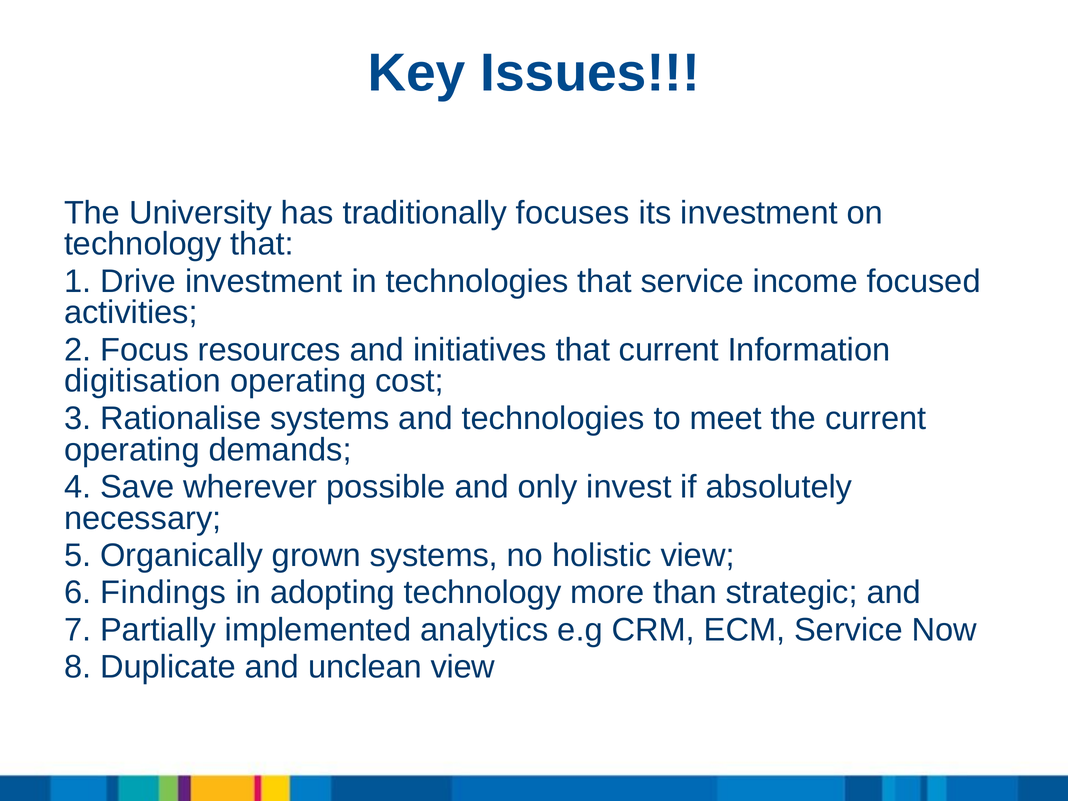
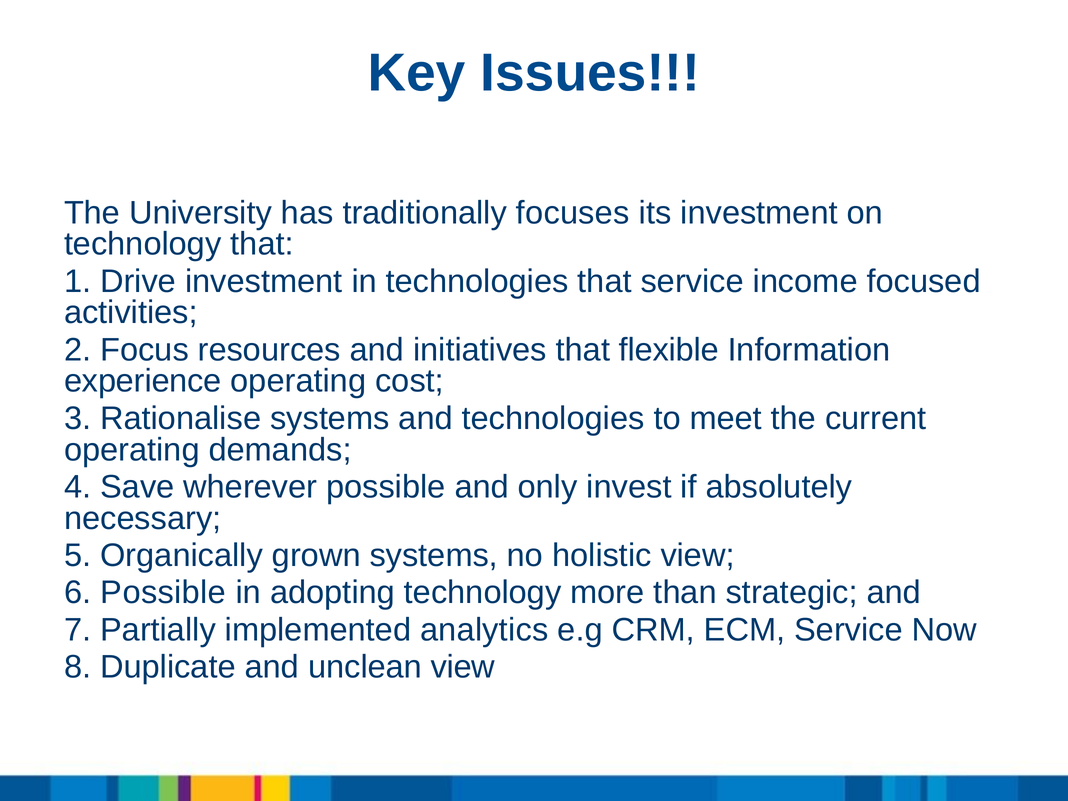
that current: current -> flexible (669, 350)
digitisation: digitisation -> experience (143, 381)
6 Findings: Findings -> Possible (163, 593)
